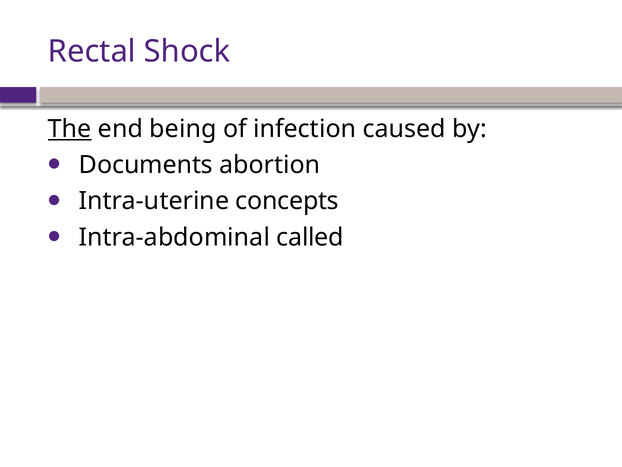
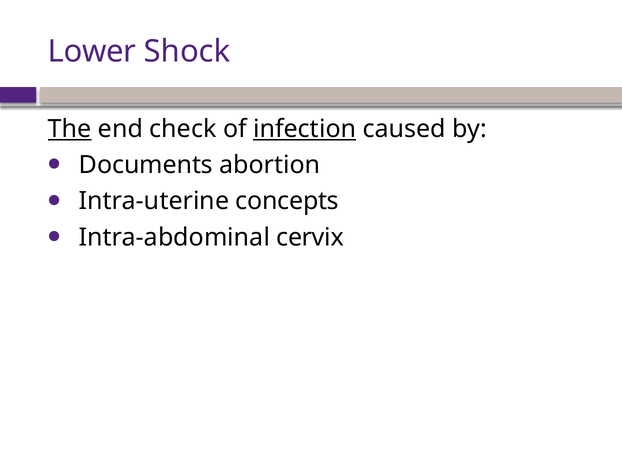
Rectal: Rectal -> Lower (92, 51)
being: being -> check (183, 129)
infection underline: none -> present (305, 129)
called: called -> cervix (310, 237)
